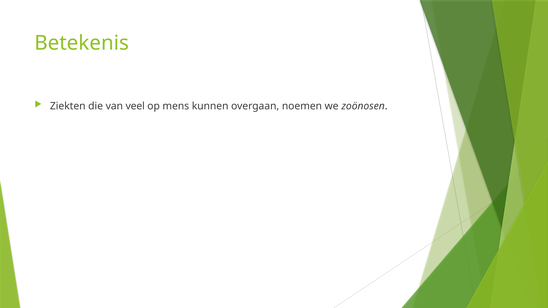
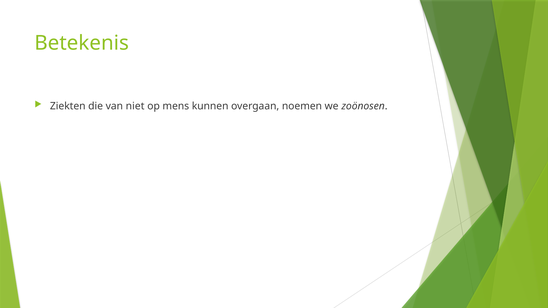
veel: veel -> niet (135, 106)
